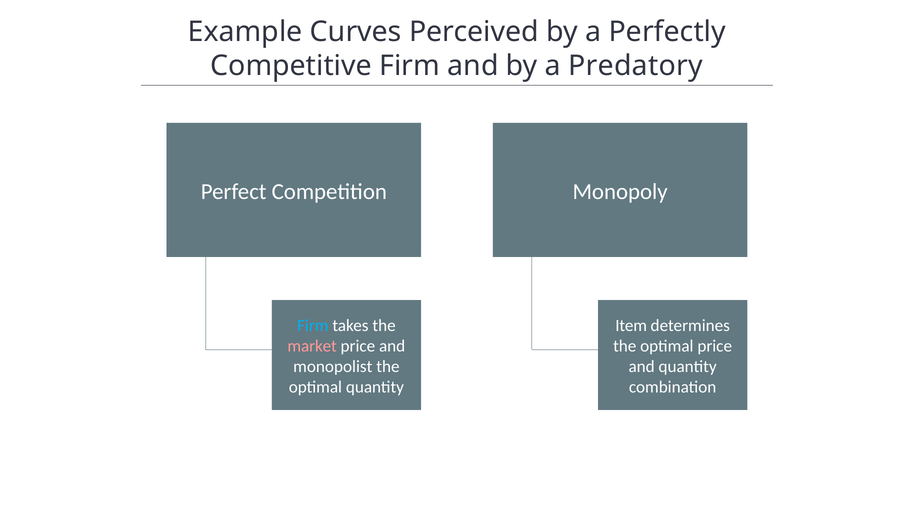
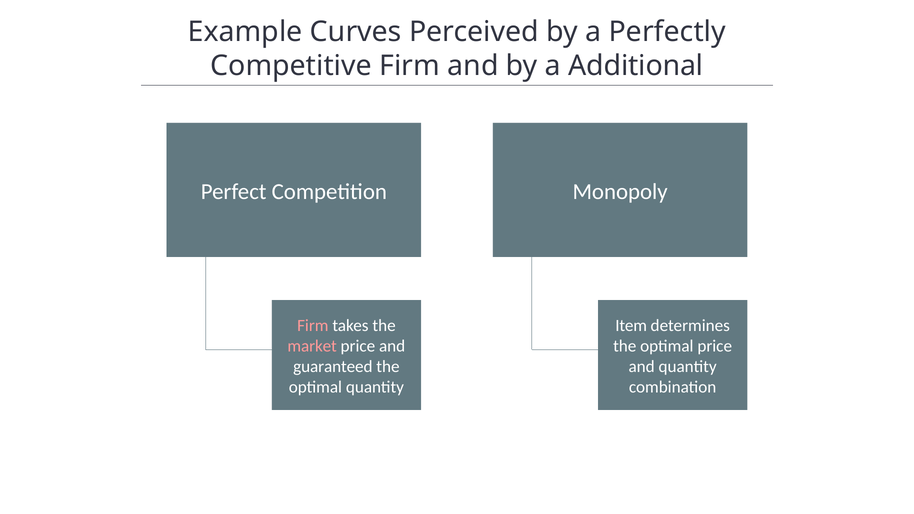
Predatory: Predatory -> Additional (636, 66)
Firm colour: light blue -> pink (313, 325)
monopolist: monopolist -> guaranteed (333, 367)
